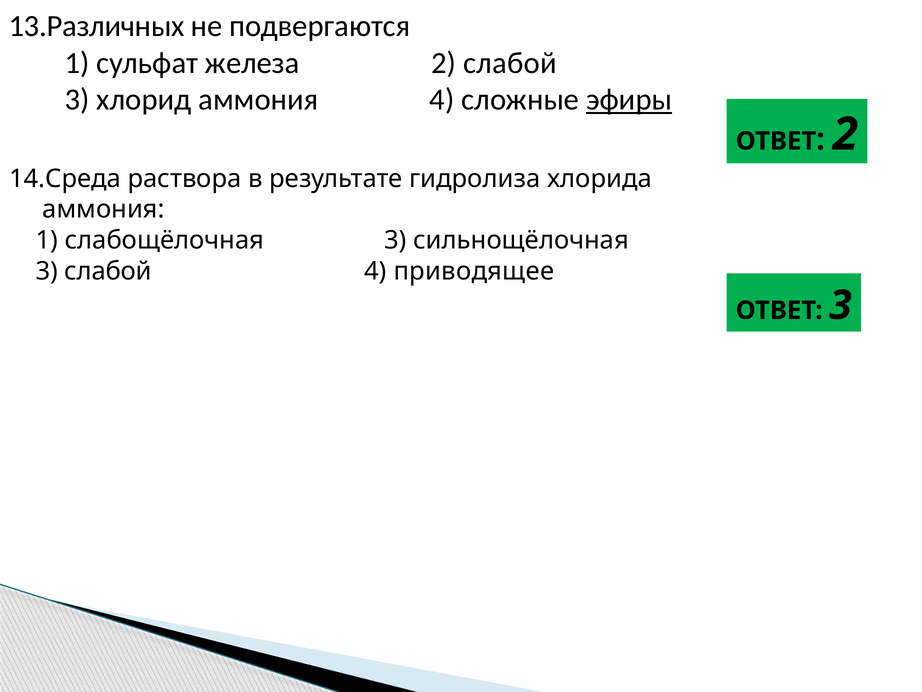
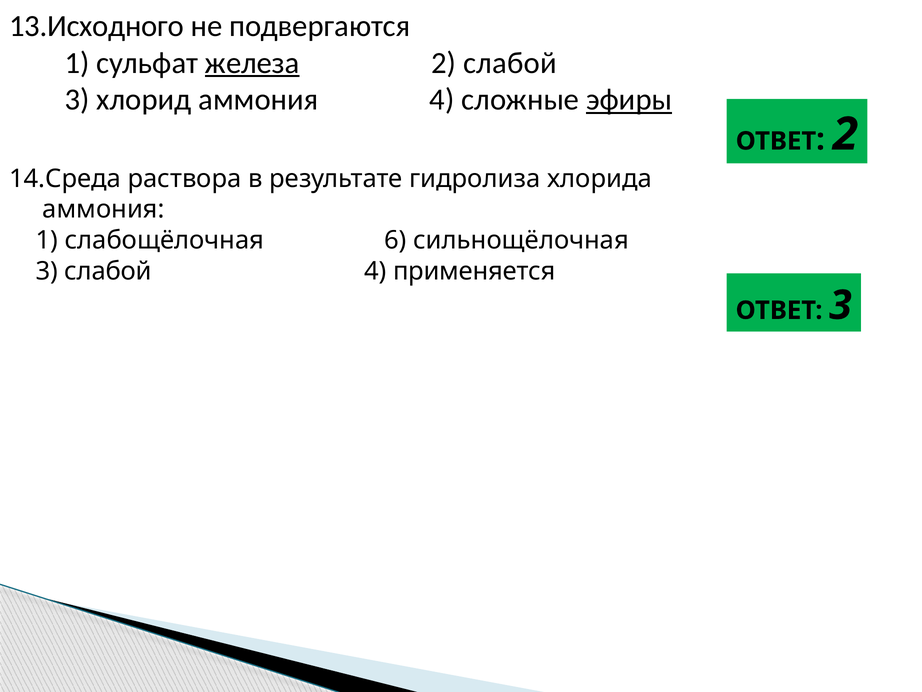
13.Различных: 13.Различных -> 13.Исходного (97, 26)
железа underline: none -> present (252, 63)
слабощёлочная 3: 3 -> 6 (395, 240)
приводящее: приводящее -> применяется (474, 271)
